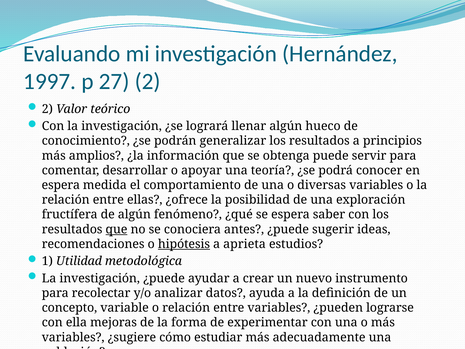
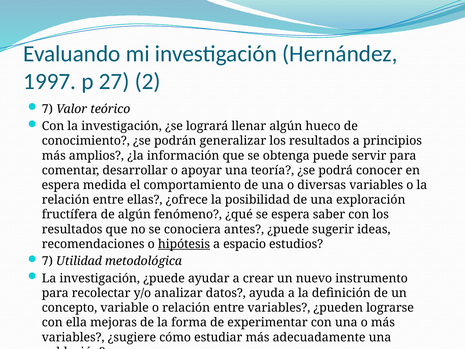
2: 2 -> 7 (47, 109)
que underline: present -> none (116, 229)
aprieta: aprieta -> espacio (245, 244)
1: 1 -> 7 (47, 261)
